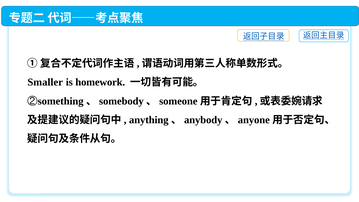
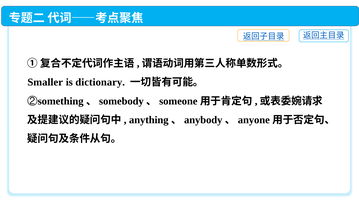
homework: homework -> dictionary (100, 82)
